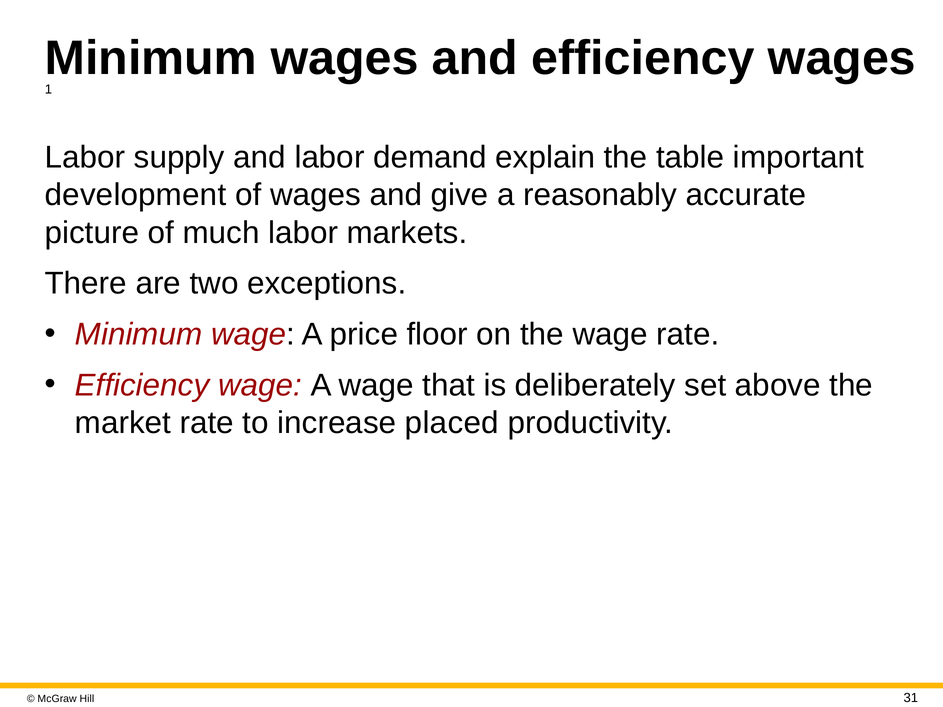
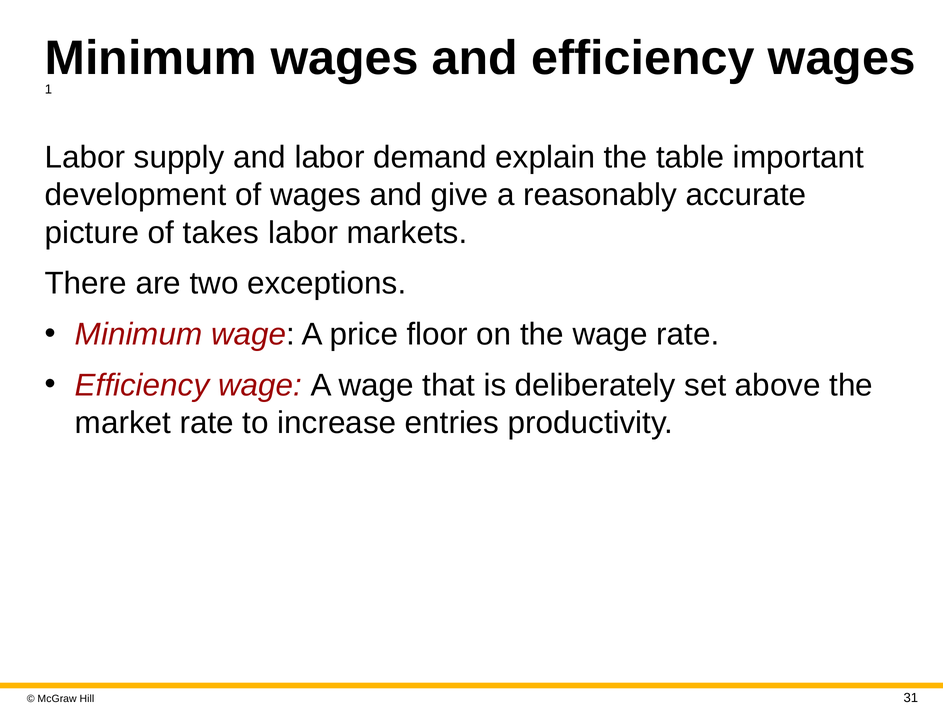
much: much -> takes (221, 233)
placed: placed -> entries (452, 423)
